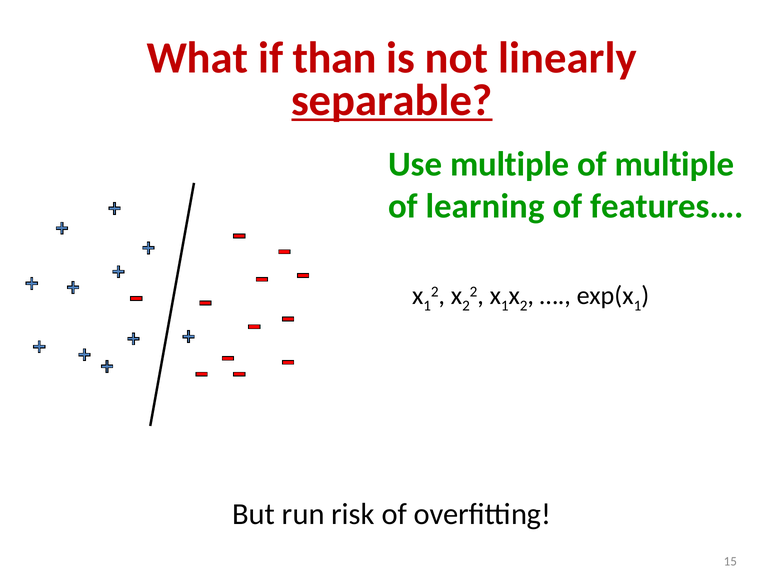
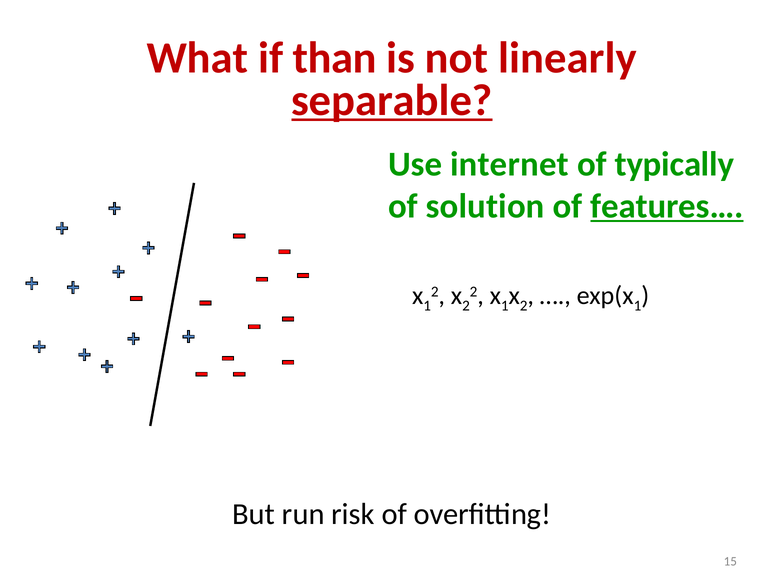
Use multiple: multiple -> internet (510, 164)
of multiple: multiple -> typically (674, 164)
learning: learning -> solution (485, 206)
features… underline: none -> present (667, 206)
